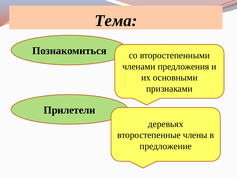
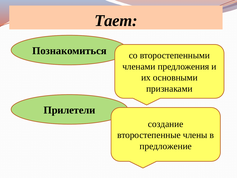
Тема: Тема -> Тает (116, 21)
деревьях: деревьях -> создание (166, 124)
